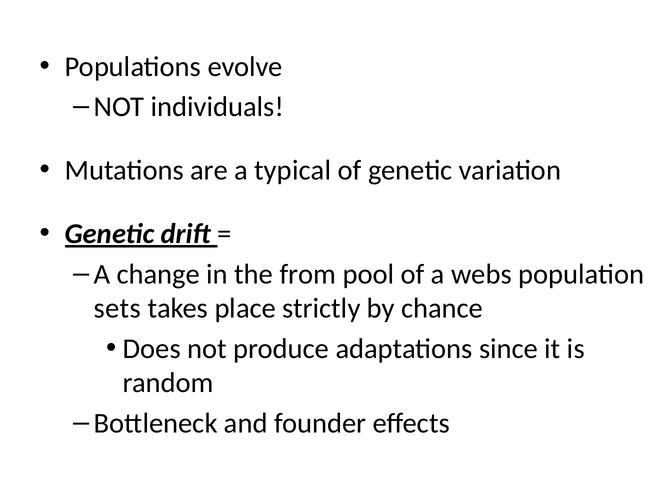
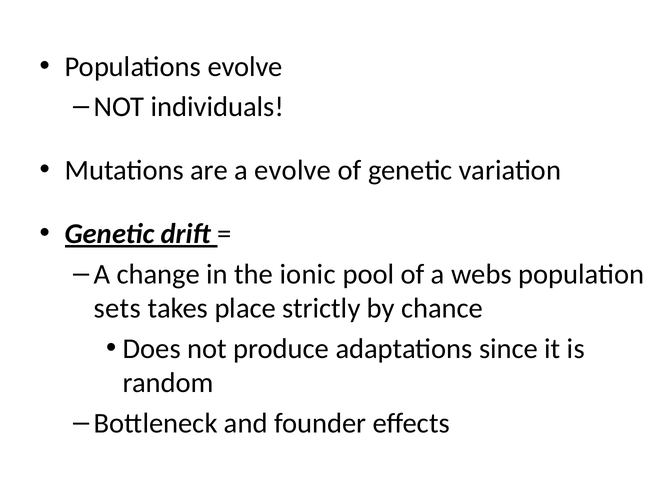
a typical: typical -> evolve (293, 170)
from: from -> ionic (308, 274)
